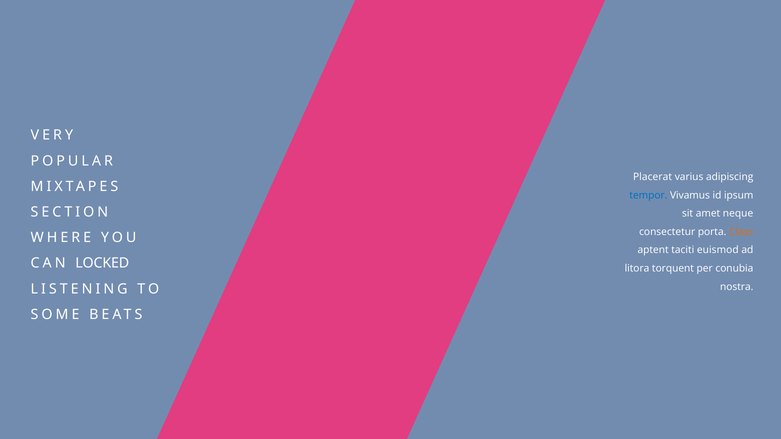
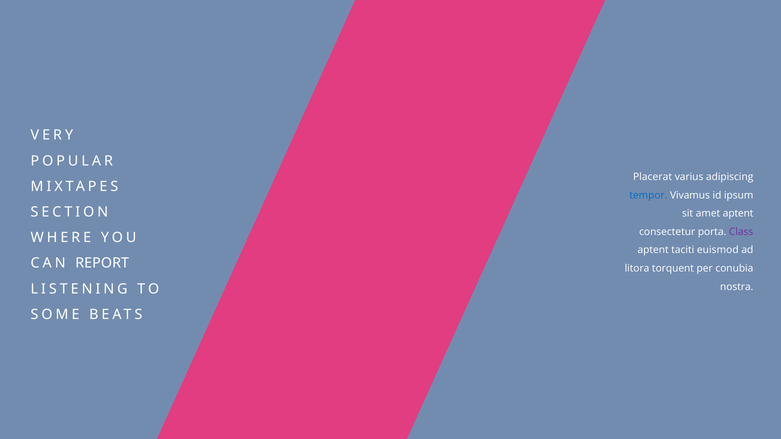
amet neque: neque -> aptent (738, 214)
Class colour: orange -> purple (741, 232)
LOCKED: LOCKED -> REPORT (102, 263)
